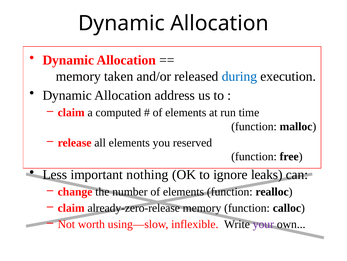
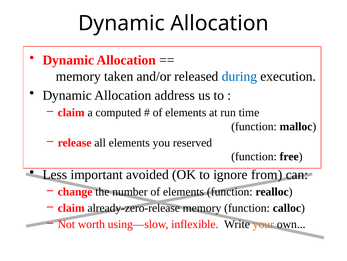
nothing: nothing -> avoided (148, 174)
leaks: leaks -> from (267, 174)
your colour: purple -> orange (263, 224)
